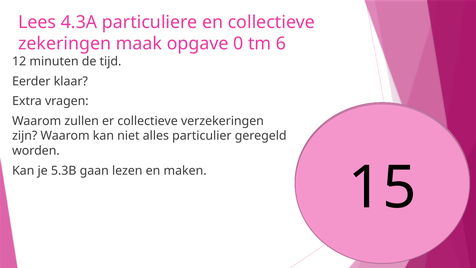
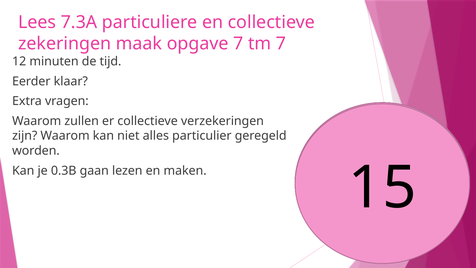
4.3A: 4.3A -> 7.3A (79, 22)
opgave 0: 0 -> 7 (238, 44)
tm 6: 6 -> 7 (281, 44)
5.3B: 5.3B -> 0.3B (64, 170)
